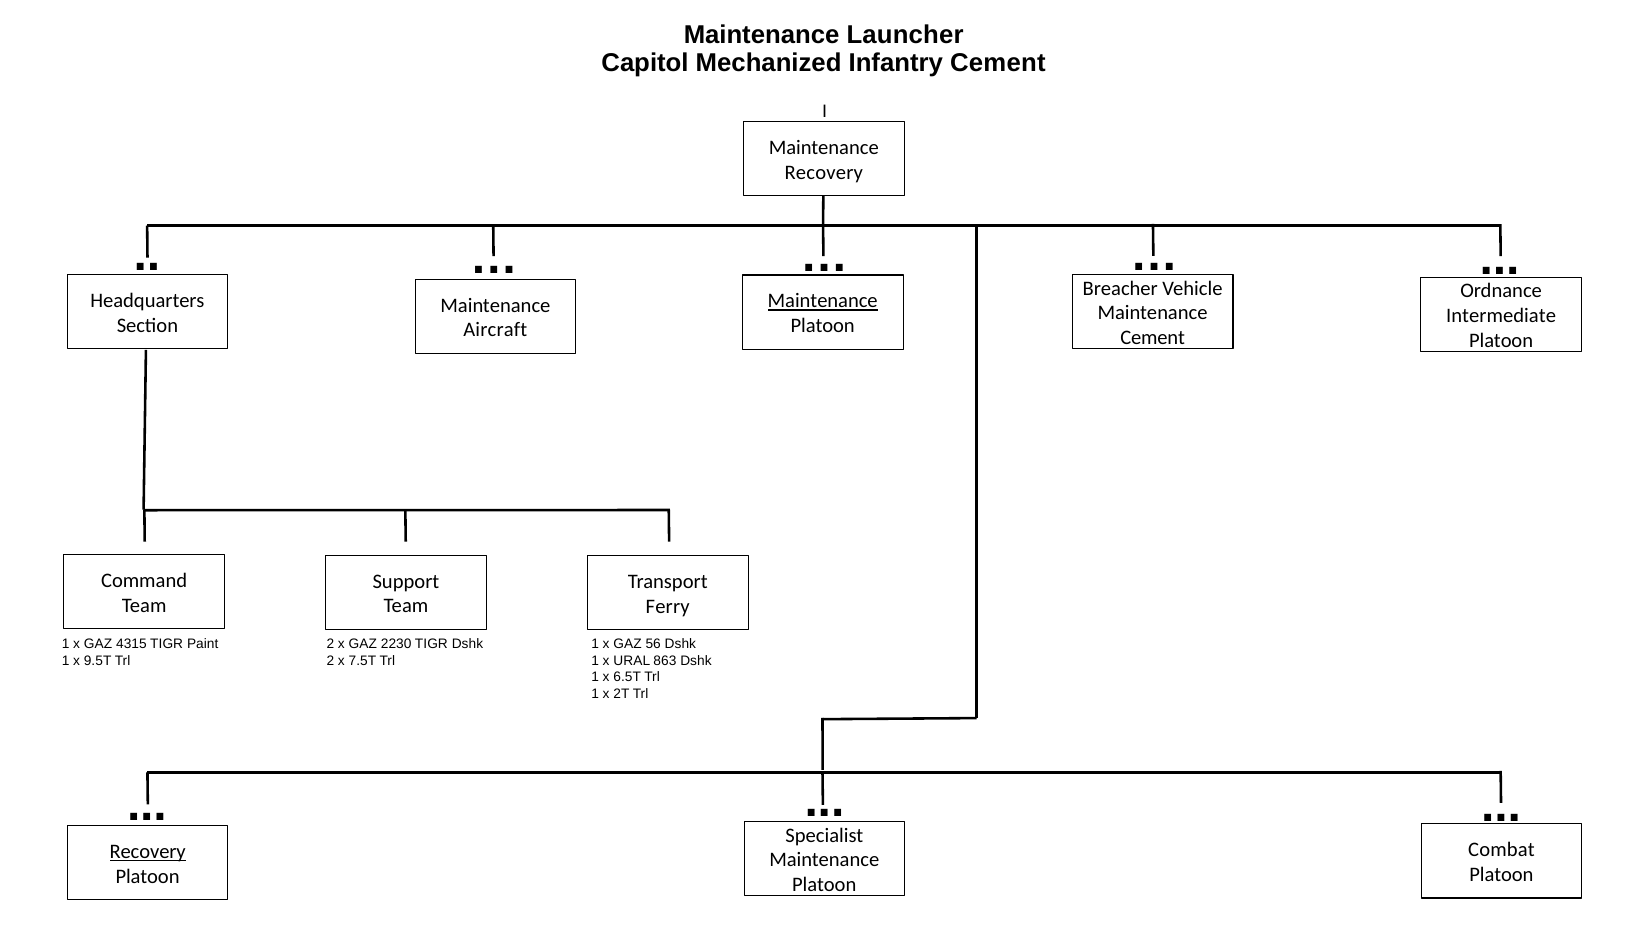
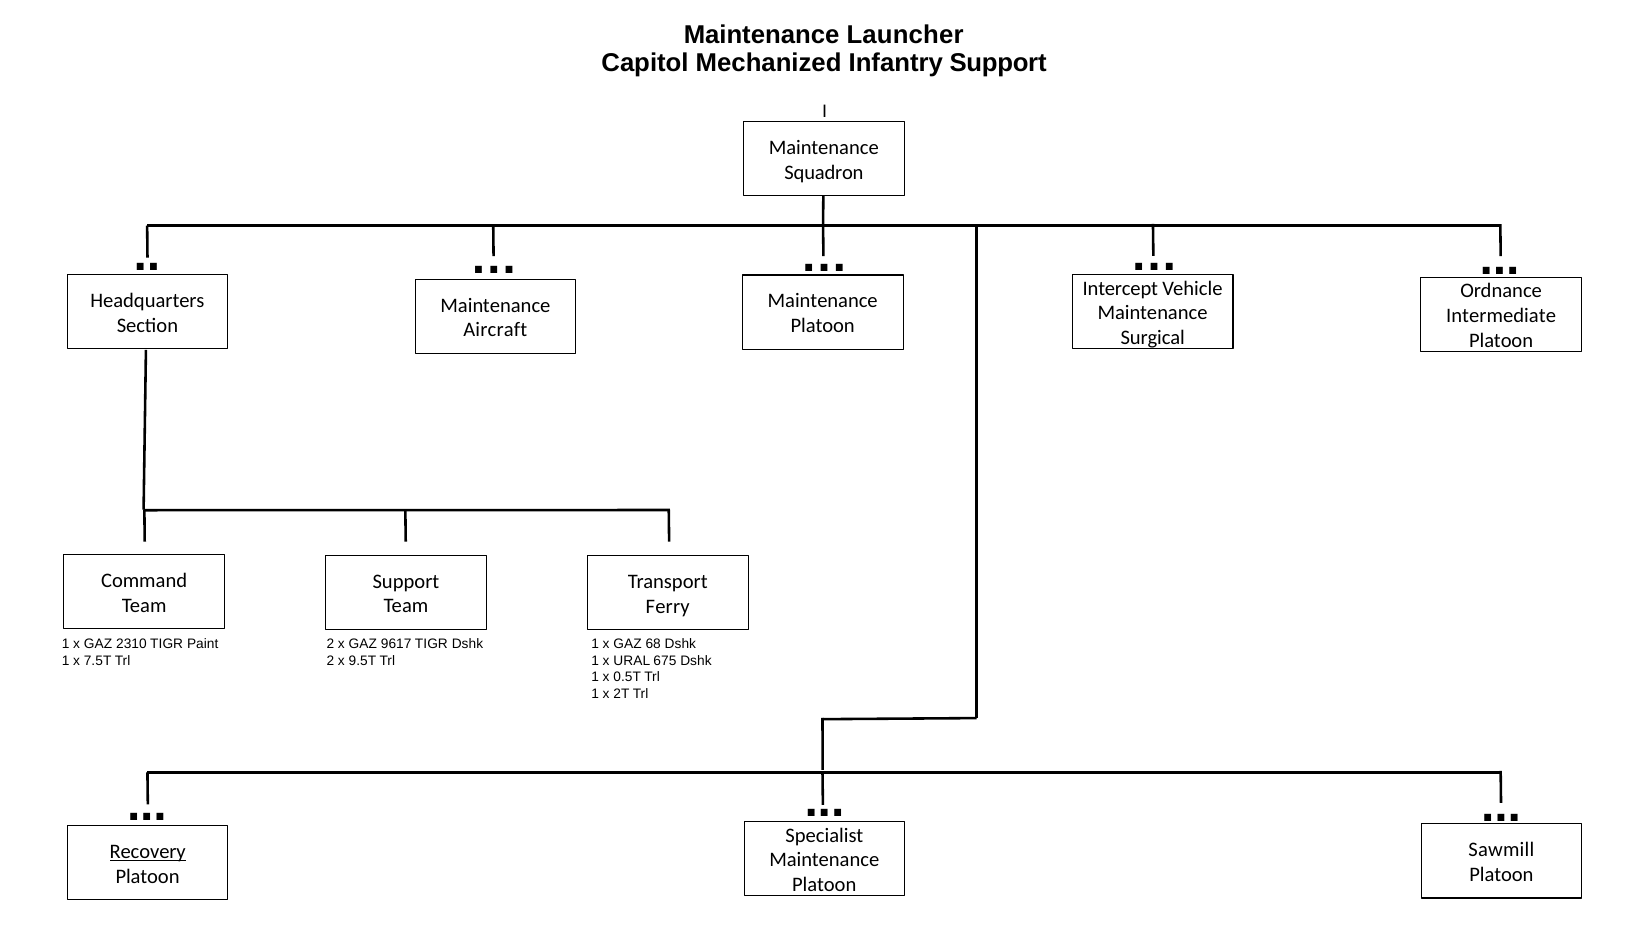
Infantry Cement: Cement -> Support (998, 63)
Recovery: Recovery -> Squadron (824, 173)
Breacher: Breacher -> Intercept (1120, 288)
Maintenance underline: present -> none (823, 301)
Cement: Cement -> Surgical (1153, 338)
4315: 4315 -> 2310 (131, 644)
2230: 2230 -> 9617 (396, 644)
56: 56 -> 68 (653, 644)
9.5T: 9.5T -> 7.5T (98, 661)
7.5T: 7.5T -> 9.5T (362, 661)
863: 863 -> 675 (665, 661)
6.5T: 6.5T -> 0.5T (627, 677)
Combat: Combat -> Sawmill (1501, 850)
